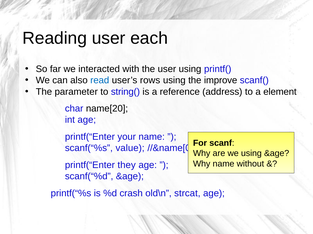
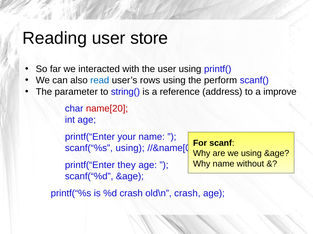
each: each -> store (149, 38)
improve: improve -> perform (221, 81)
element: element -> improve (280, 92)
name[20 colour: black -> red (107, 109)
scanf(“%s value: value -> using (130, 149)
old\n strcat: strcat -> crash (187, 194)
